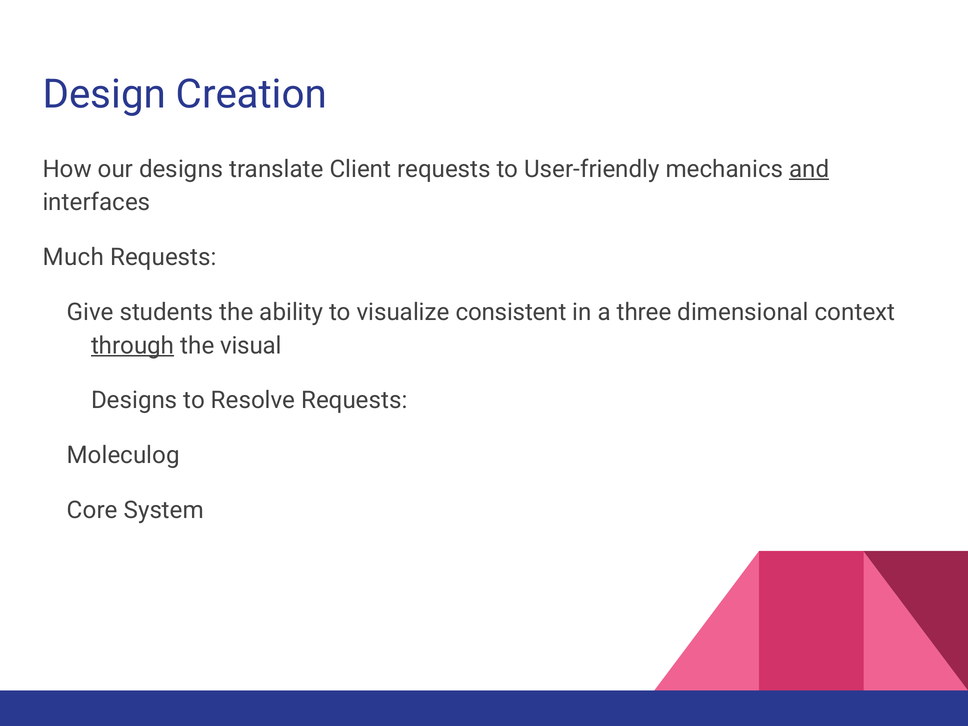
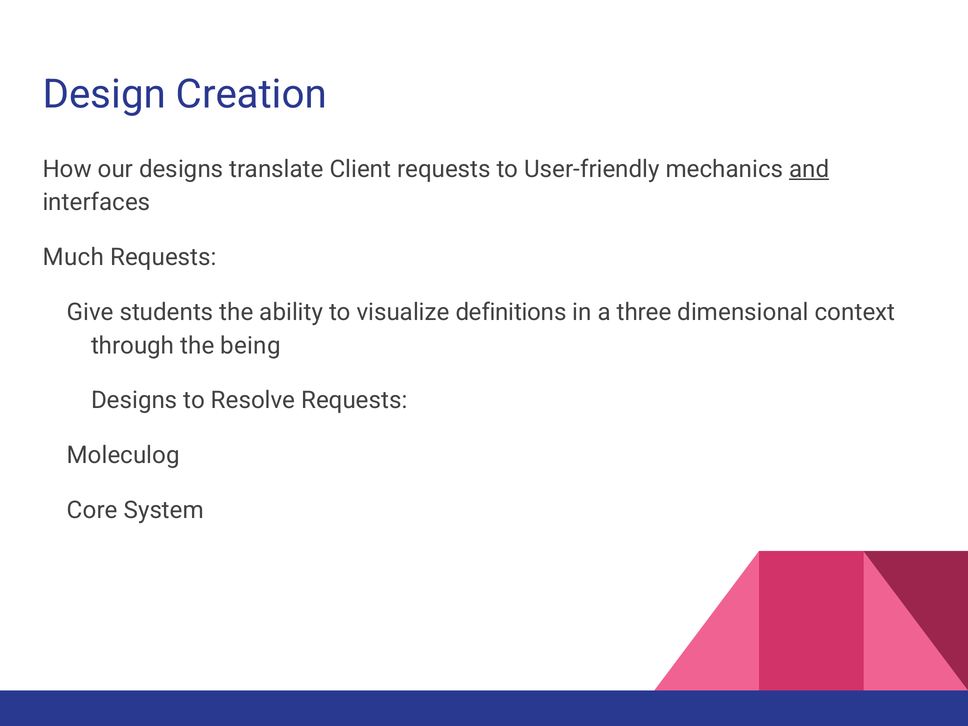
consistent: consistent -> definitions (511, 312)
through underline: present -> none (133, 346)
visual: visual -> being (251, 346)
